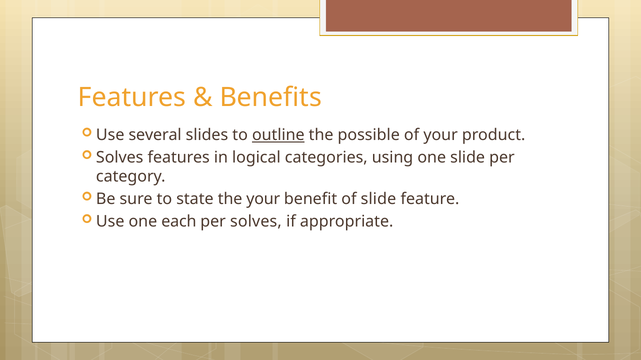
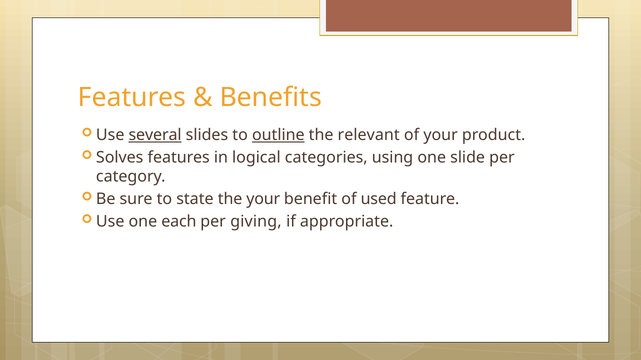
several underline: none -> present (155, 135)
possible: possible -> relevant (369, 135)
of slide: slide -> used (379, 199)
per solves: solves -> giving (256, 222)
